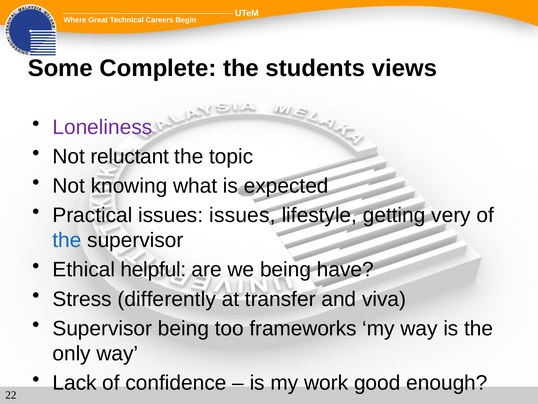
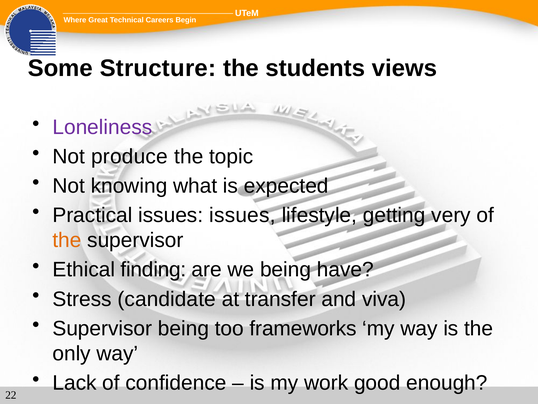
Complete: Complete -> Structure (158, 68)
reluctant: reluctant -> produce (129, 156)
the colour: blue -> orange (67, 240)
helpful: helpful -> finding (153, 269)
differently: differently -> candidate (167, 299)
